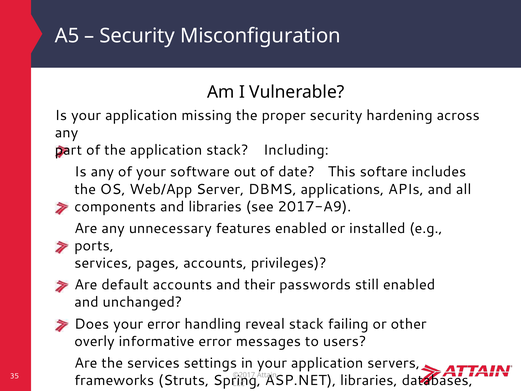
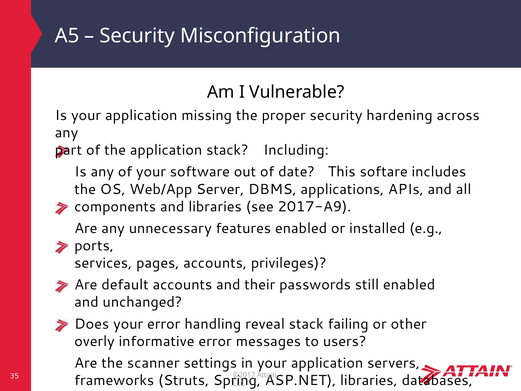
the services: services -> scanner (153, 363)
